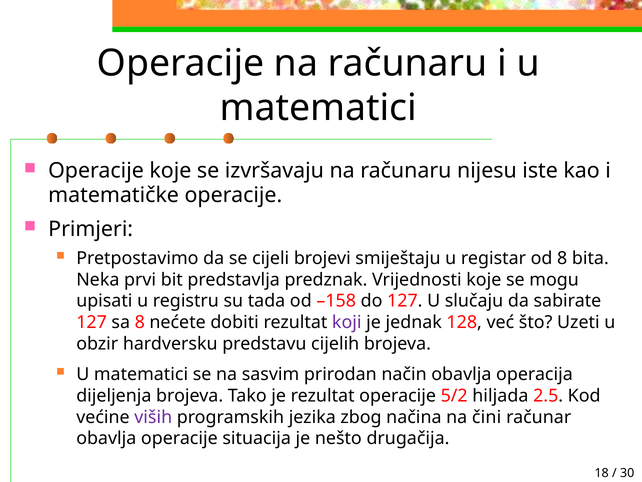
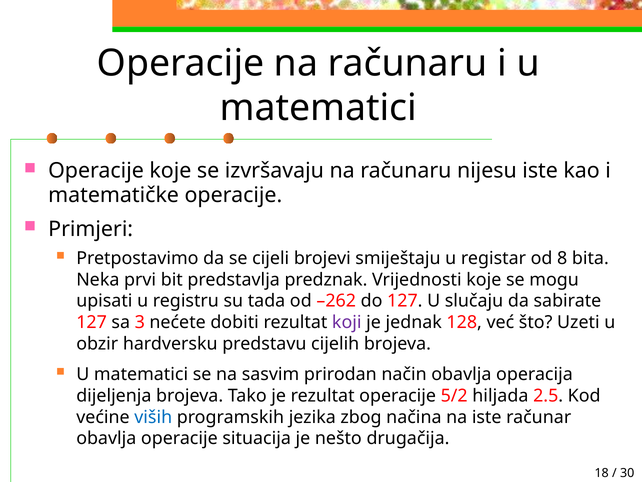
–158: –158 -> –262 (336, 301)
sa 8: 8 -> 3 (140, 322)
viših colour: purple -> blue (153, 417)
na čini: čini -> iste (487, 417)
